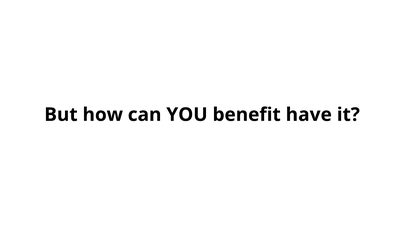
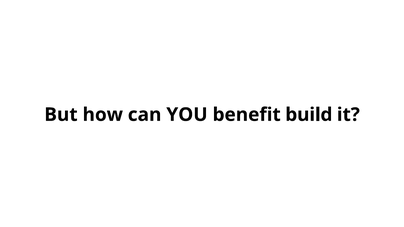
have: have -> build (309, 115)
